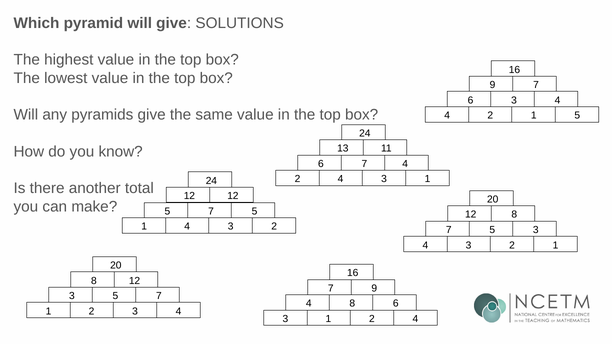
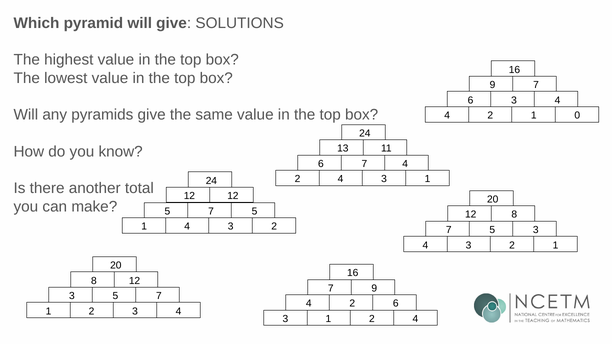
5: 5 -> 0 (577, 116)
4 8: 8 -> 2 (352, 304)
